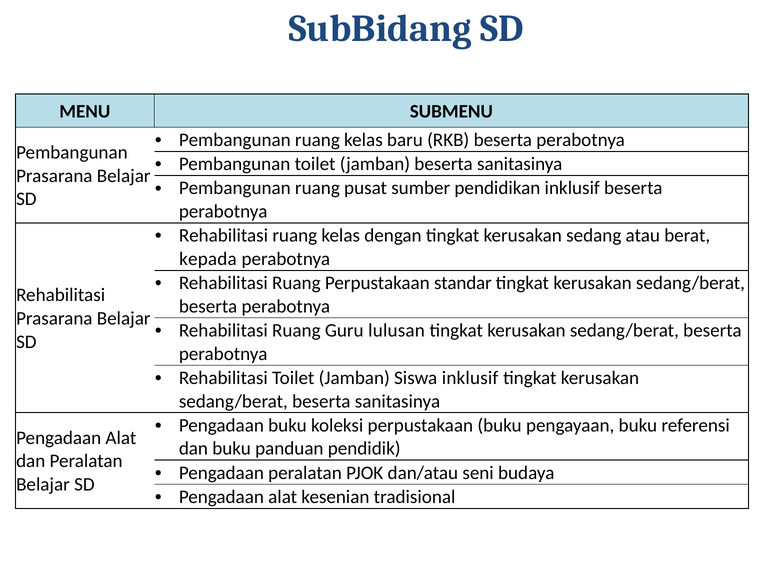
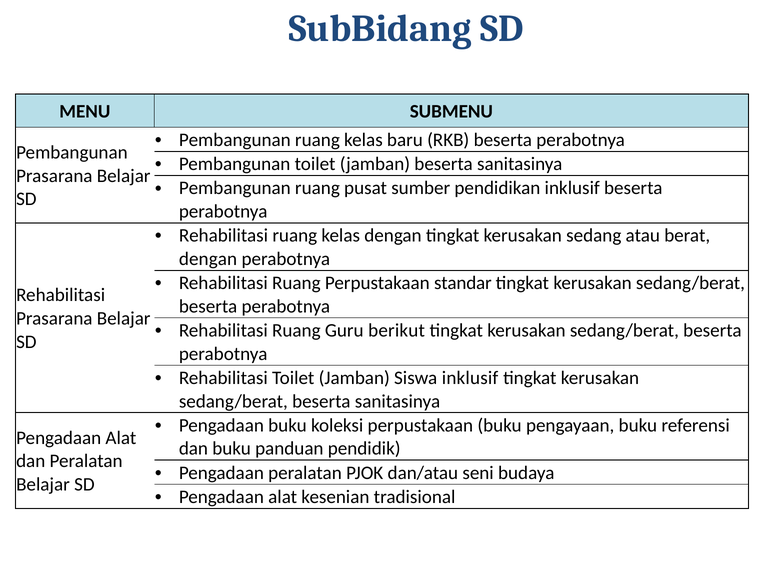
kepada: kepada -> dengan (208, 259)
lulusan: lulusan -> berikut (397, 330)
